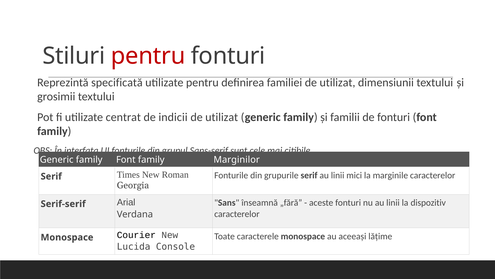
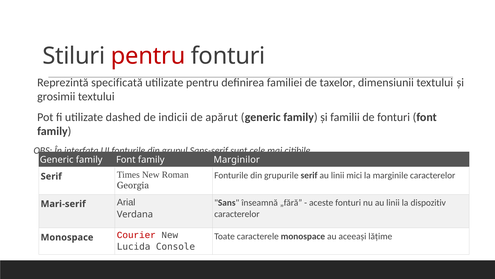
familiei de utilizat: utilizat -> taxelor (338, 82)
centrat: centrat -> dashed (123, 117)
utilizat: utilizat -> apărut (222, 117)
Serif-serif: Serif-serif -> Mari-serif (63, 204)
Courier colour: black -> red (136, 235)
